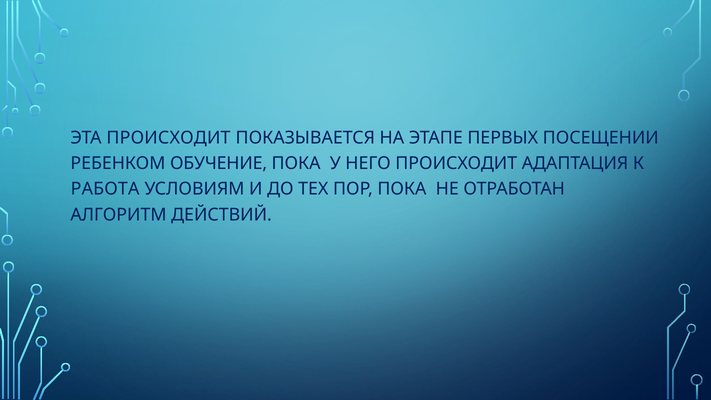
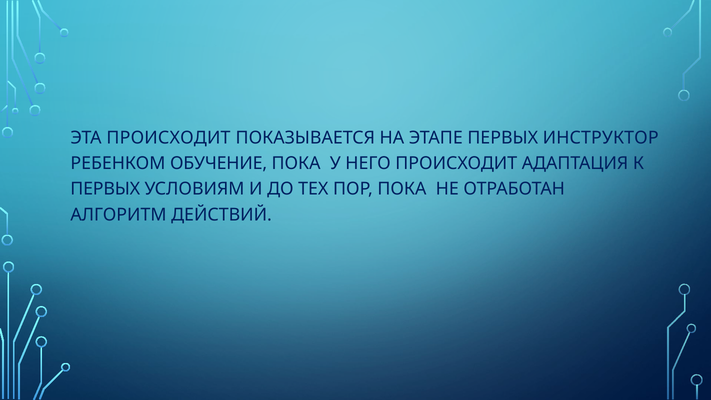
ПОСЕЩЕНИИ: ПОСЕЩЕНИИ -> ИНСТРУКТОР (601, 138)
РАБОТА: РАБОТА -> ПЕРВЫХ (105, 189)
